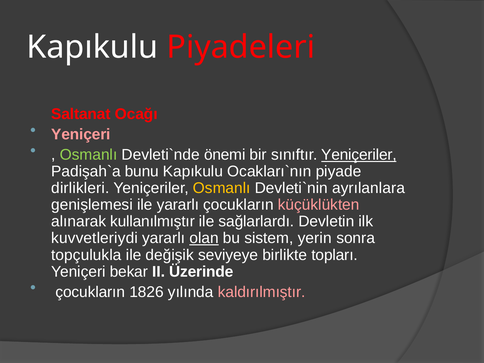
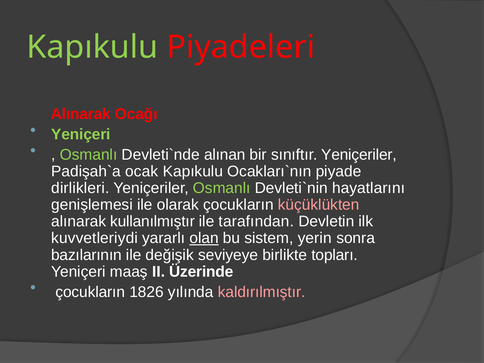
Kapıkulu colour: white -> light green (92, 47)
Saltanat: Saltanat -> Alınarak (81, 114)
Yeniçeri colour: pink -> light green (81, 134)
önemi: önemi -> alınan (225, 155)
Yeniçeriler underline: present -> none (359, 155)
bunu: bunu -> ocak (142, 171)
Osmanlı colour: yellow -> light green (222, 188)
ayrılanlara: ayrılanlara -> hayatlarını (369, 188)
ile yararlı: yararlı -> olarak (178, 205)
sağlarlardı: sağlarlardı -> tarafından (256, 222)
topçulukla: topçulukla -> bazılarının (86, 255)
bekar: bekar -> maaş (129, 272)
